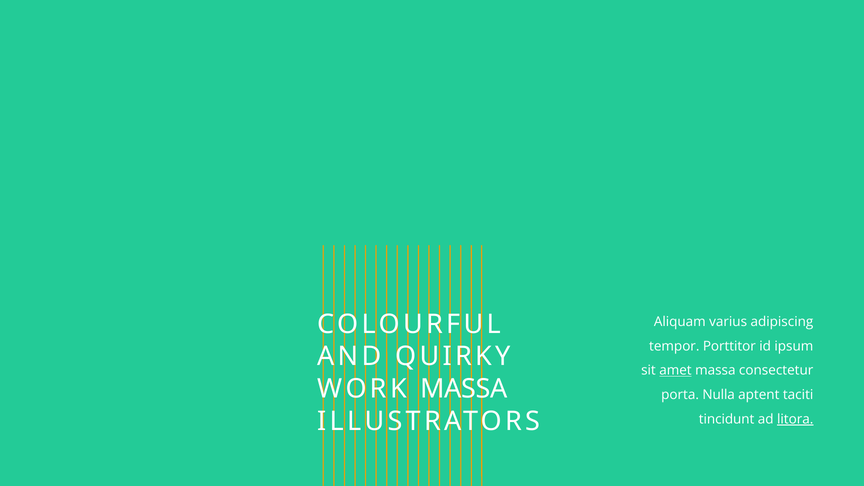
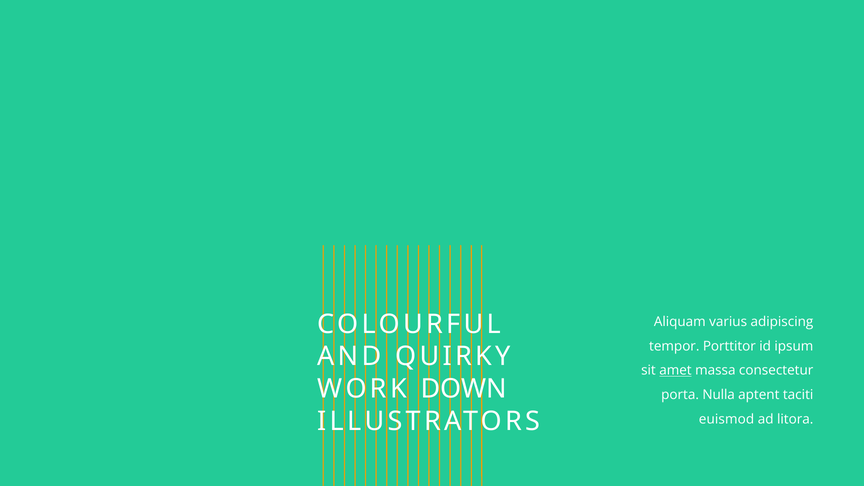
WORK MASSA: MASSA -> DOWN (464, 389)
tincidunt: tincidunt -> euismod (727, 419)
litora underline: present -> none (795, 419)
